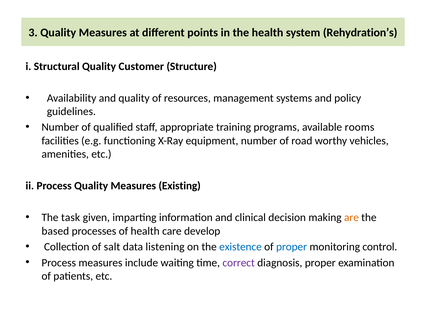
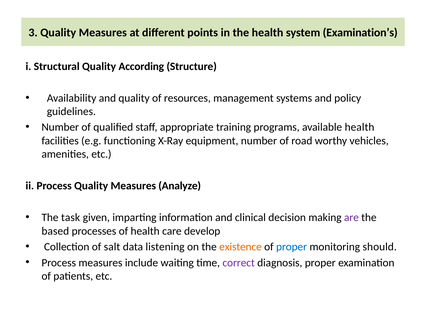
Rehydration’s: Rehydration’s -> Examination’s (360, 33)
Customer: Customer -> According (141, 66)
available rooms: rooms -> health (360, 127)
Existing: Existing -> Analyze (180, 186)
are colour: orange -> purple (351, 218)
existence colour: blue -> orange (240, 247)
control: control -> should (380, 247)
